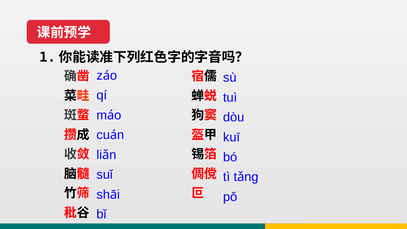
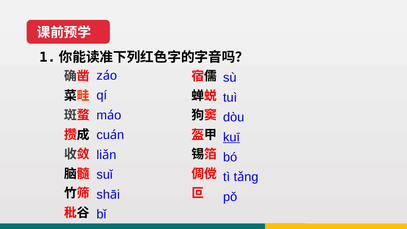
kuī underline: none -> present (232, 137)
